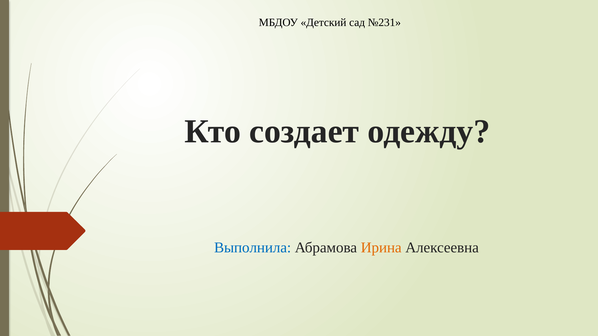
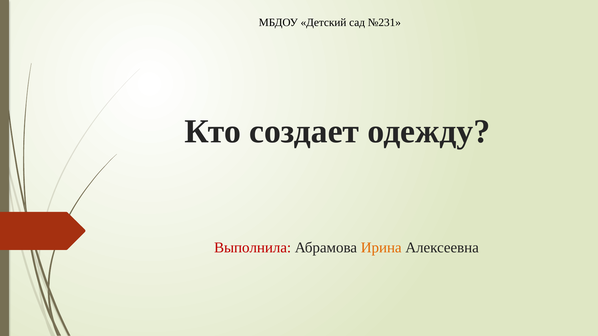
Выполнила colour: blue -> red (253, 248)
